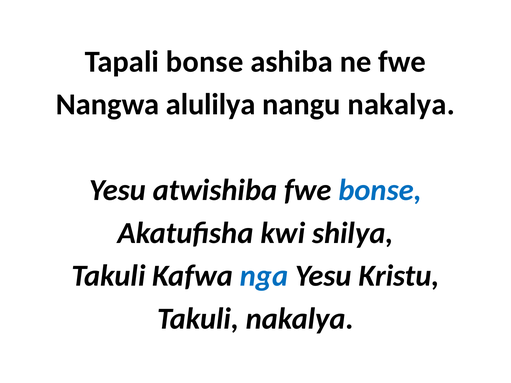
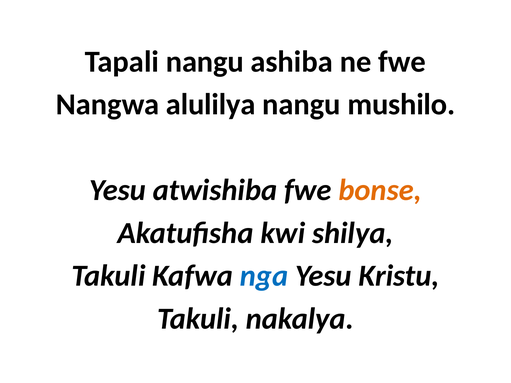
Tapali bonse: bonse -> nangu (205, 62)
nangu nakalya: nakalya -> mushilo (401, 105)
bonse colour: blue -> orange (380, 190)
